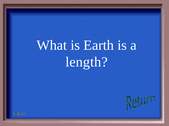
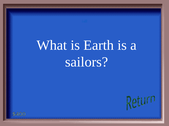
length: length -> sailors (87, 62)
